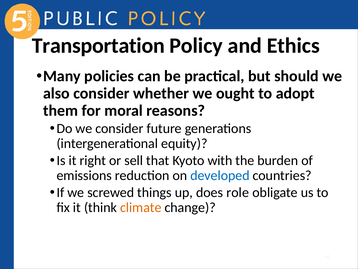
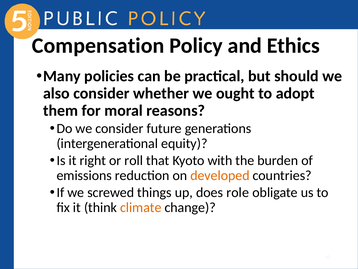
Transportation: Transportation -> Compensation (98, 46)
sell: sell -> roll (134, 160)
developed colour: blue -> orange (220, 175)
